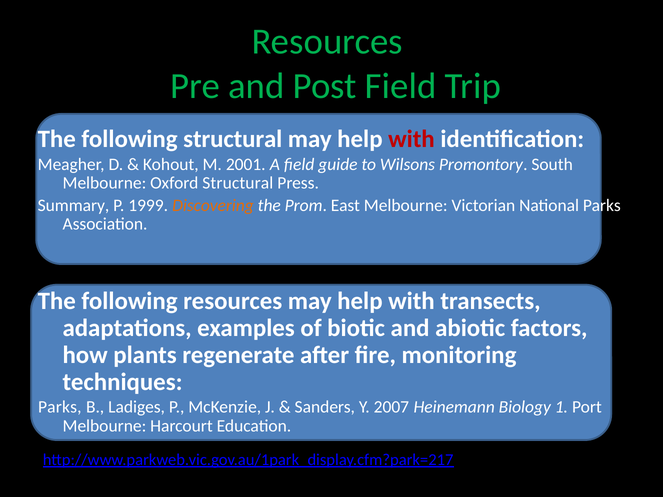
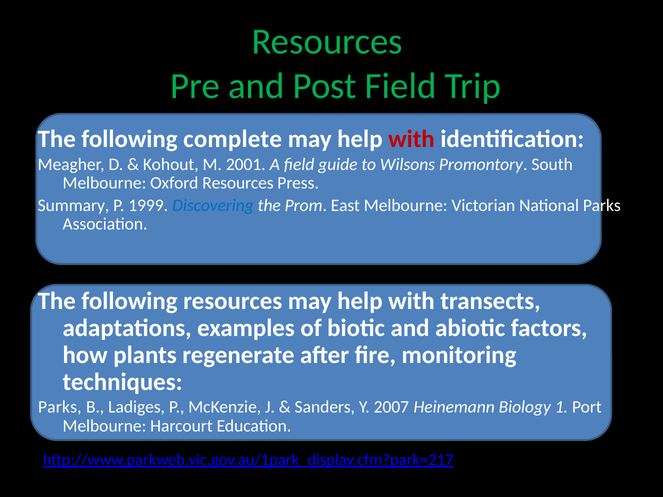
following structural: structural -> complete (233, 139)
Oxford Structural: Structural -> Resources (238, 183)
Discovering colour: orange -> blue (213, 205)
